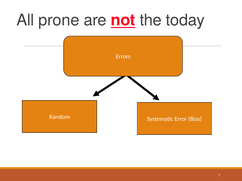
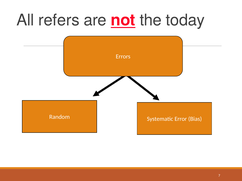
prone: prone -> refers (59, 20)
